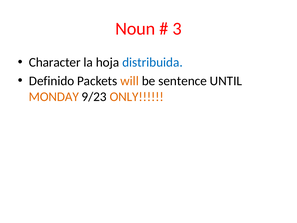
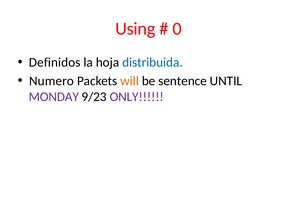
Noun: Noun -> Using (135, 29)
3: 3 -> 0 (177, 29)
Character: Character -> Definidos (55, 62)
Definido: Definido -> Numero (52, 81)
MONDAY colour: orange -> purple (54, 97)
ONLY colour: orange -> purple (137, 97)
